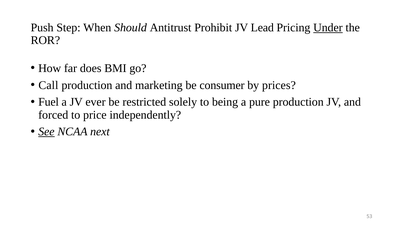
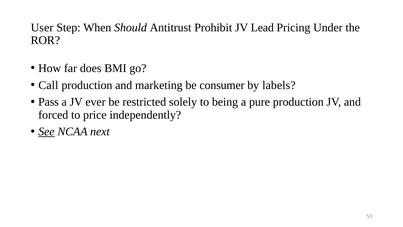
Push: Push -> User (42, 28)
Under underline: present -> none (328, 28)
prices: prices -> labels (279, 85)
Fuel: Fuel -> Pass (49, 102)
